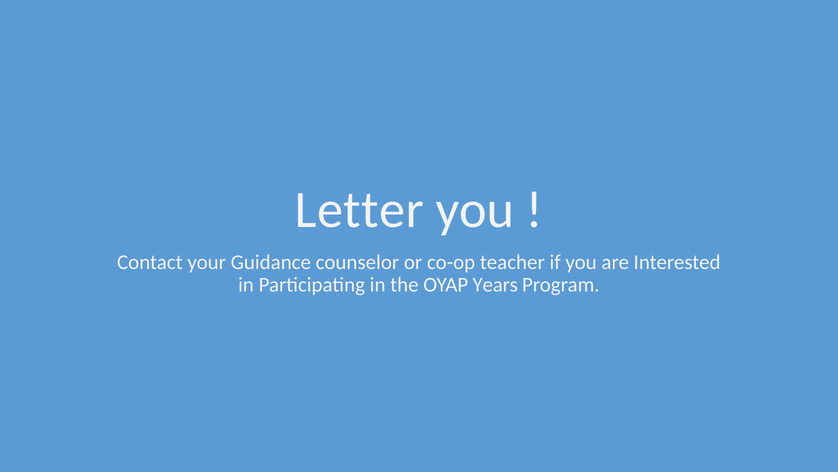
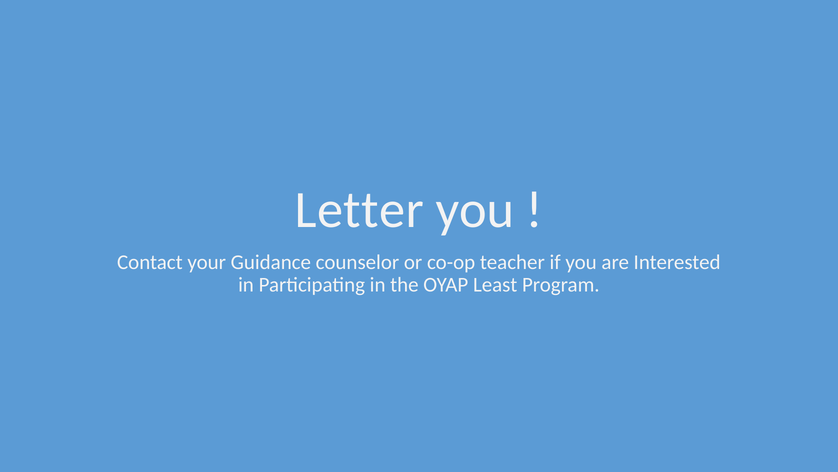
Years: Years -> Least (495, 285)
